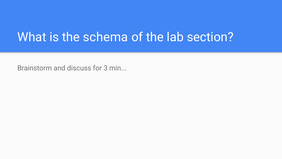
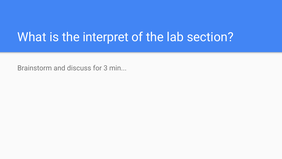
schema: schema -> interpret (106, 37)
